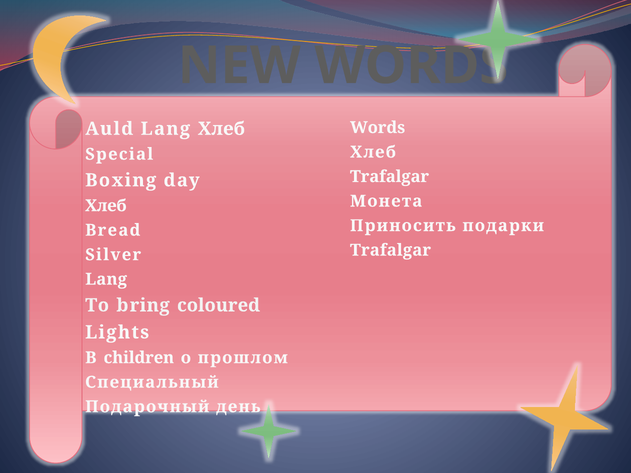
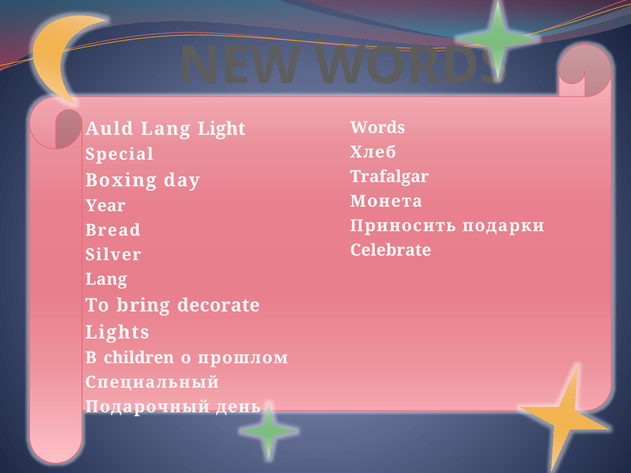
Lang Хлеб: Хлеб -> Light (222, 129)
Хлеб: Хлеб -> Year (106, 206)
Trafalgar: Trafalgar -> Celebrate (391, 250)
coloured: coloured -> decorate (219, 305)
